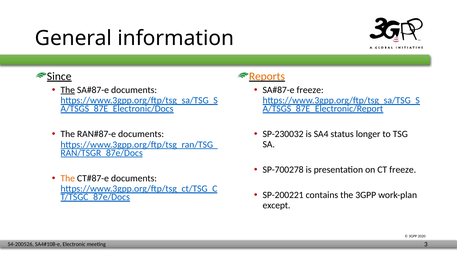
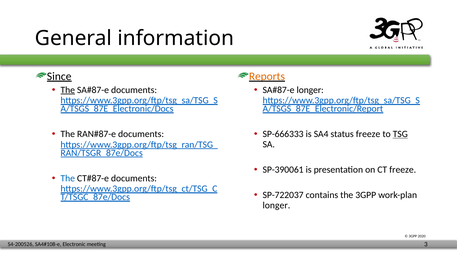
freeze: freeze -> longer (310, 90)
SP-230032: SP-230032 -> SP-666333 (283, 134)
status longer: longer -> freeze (368, 134)
TSG underline: none -> present (400, 134)
SP-700278: SP-700278 -> SP-390061 (283, 170)
The colour: orange -> blue (68, 178)
SP-200221: SP-200221 -> SP-722037 (283, 195)
except: except -> longer (276, 205)
